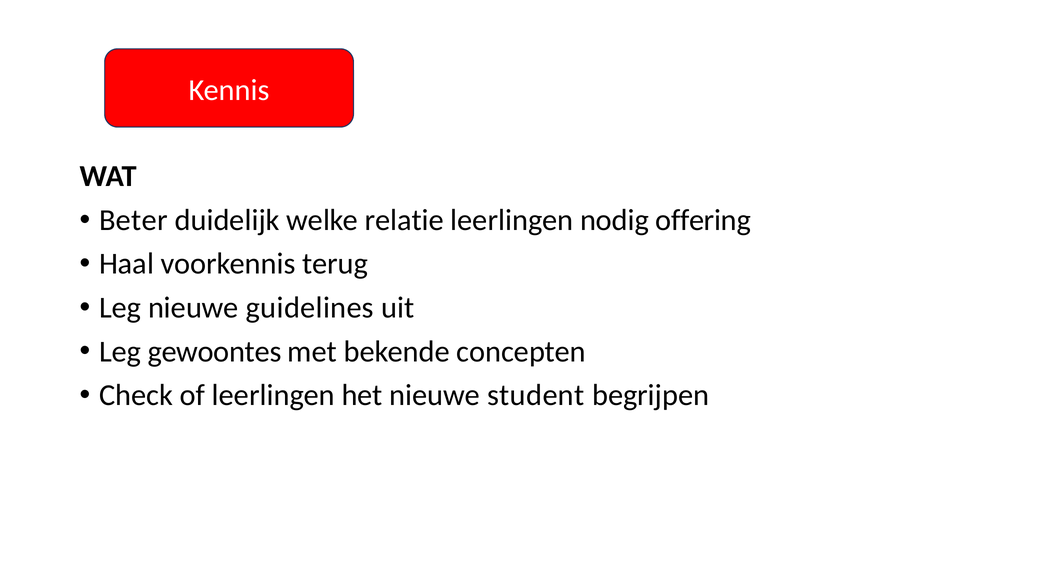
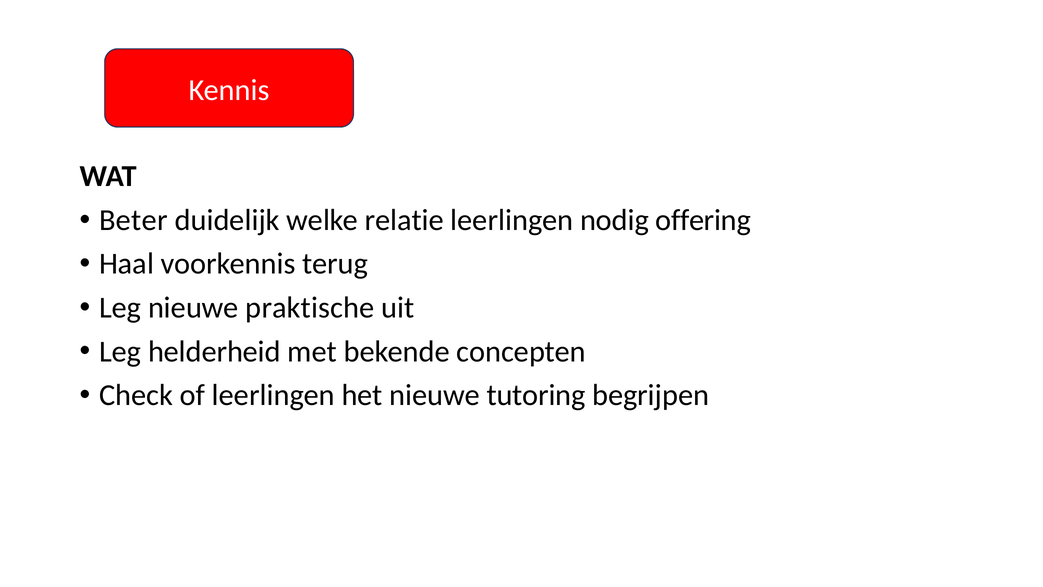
guidelines: guidelines -> praktische (310, 308)
gewoontes: gewoontes -> helderheid (214, 351)
student: student -> tutoring (536, 395)
